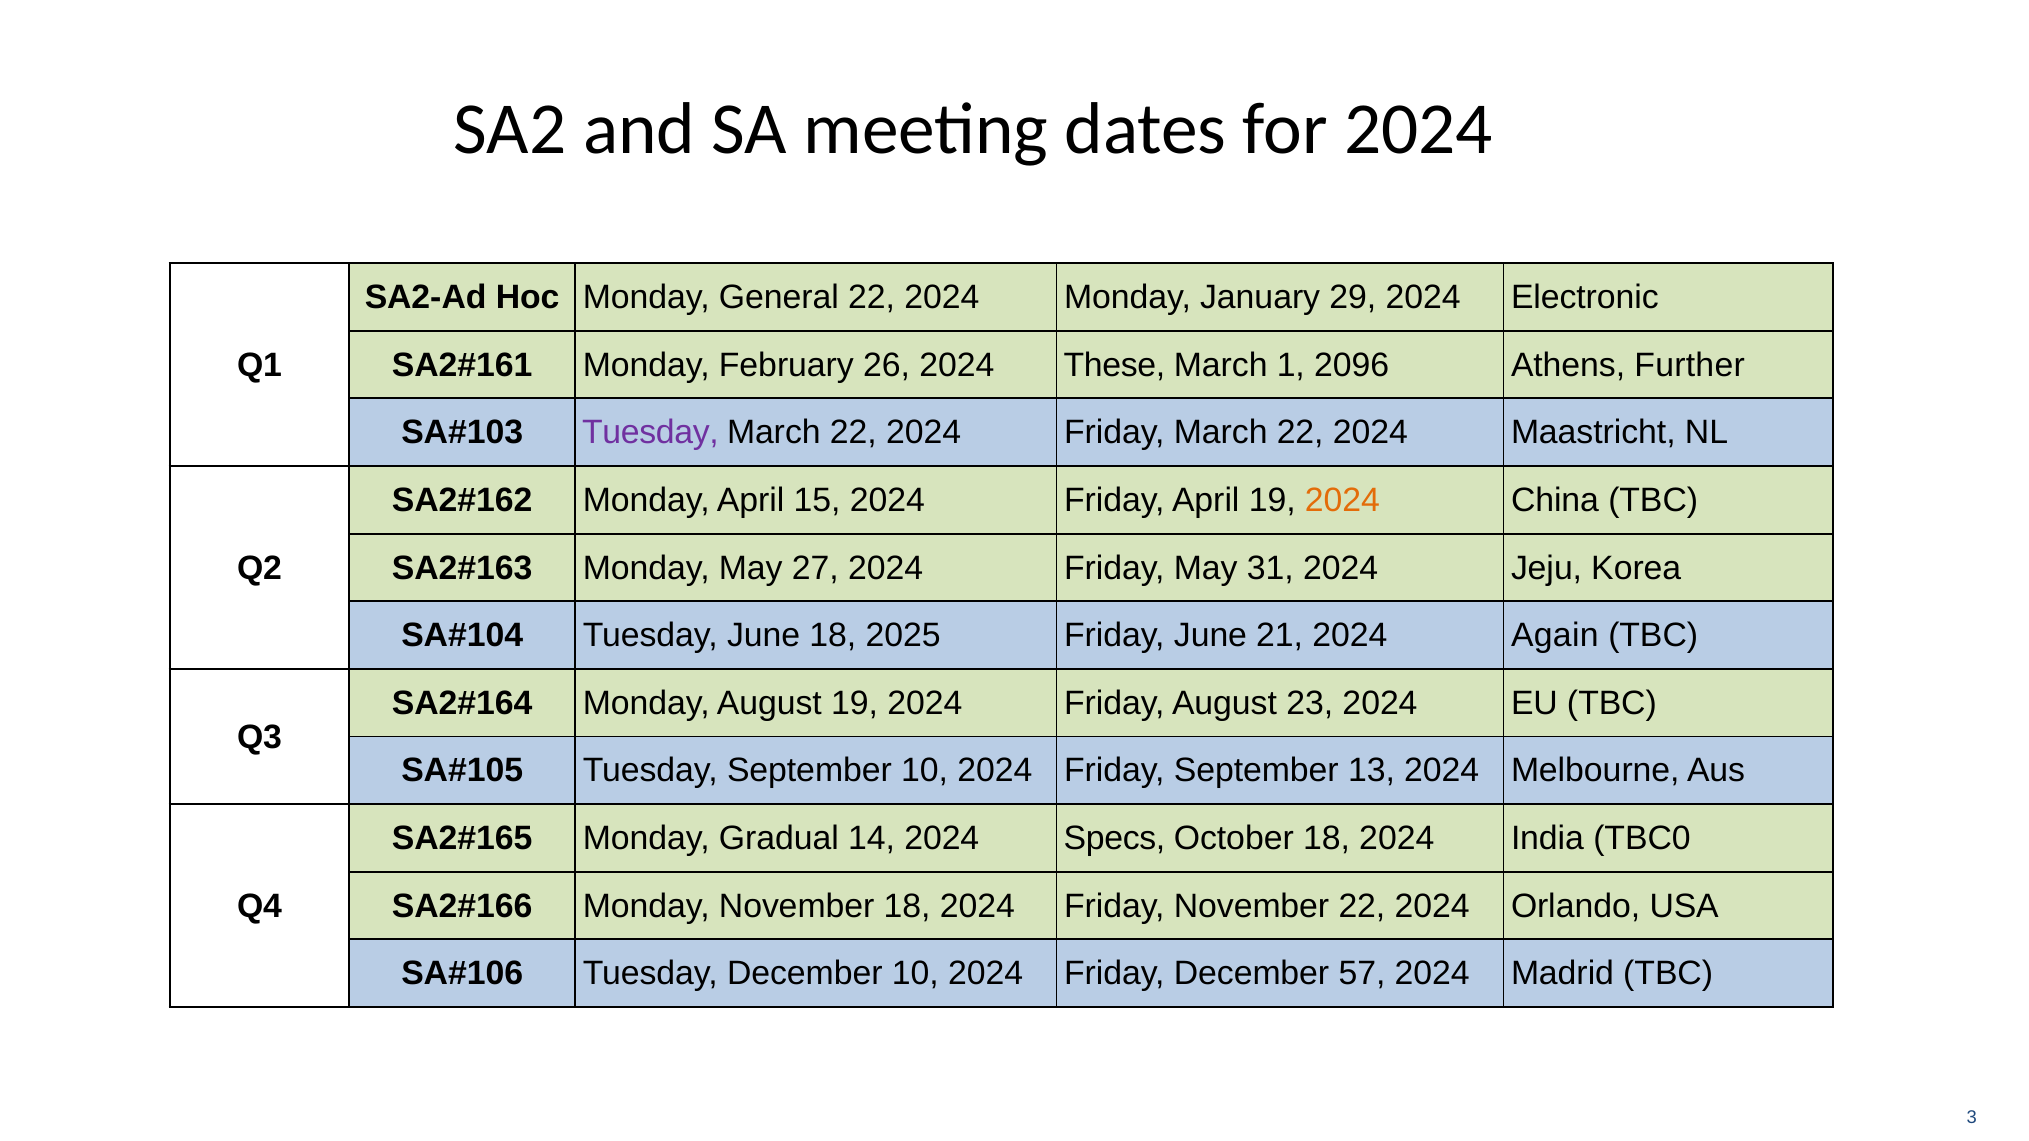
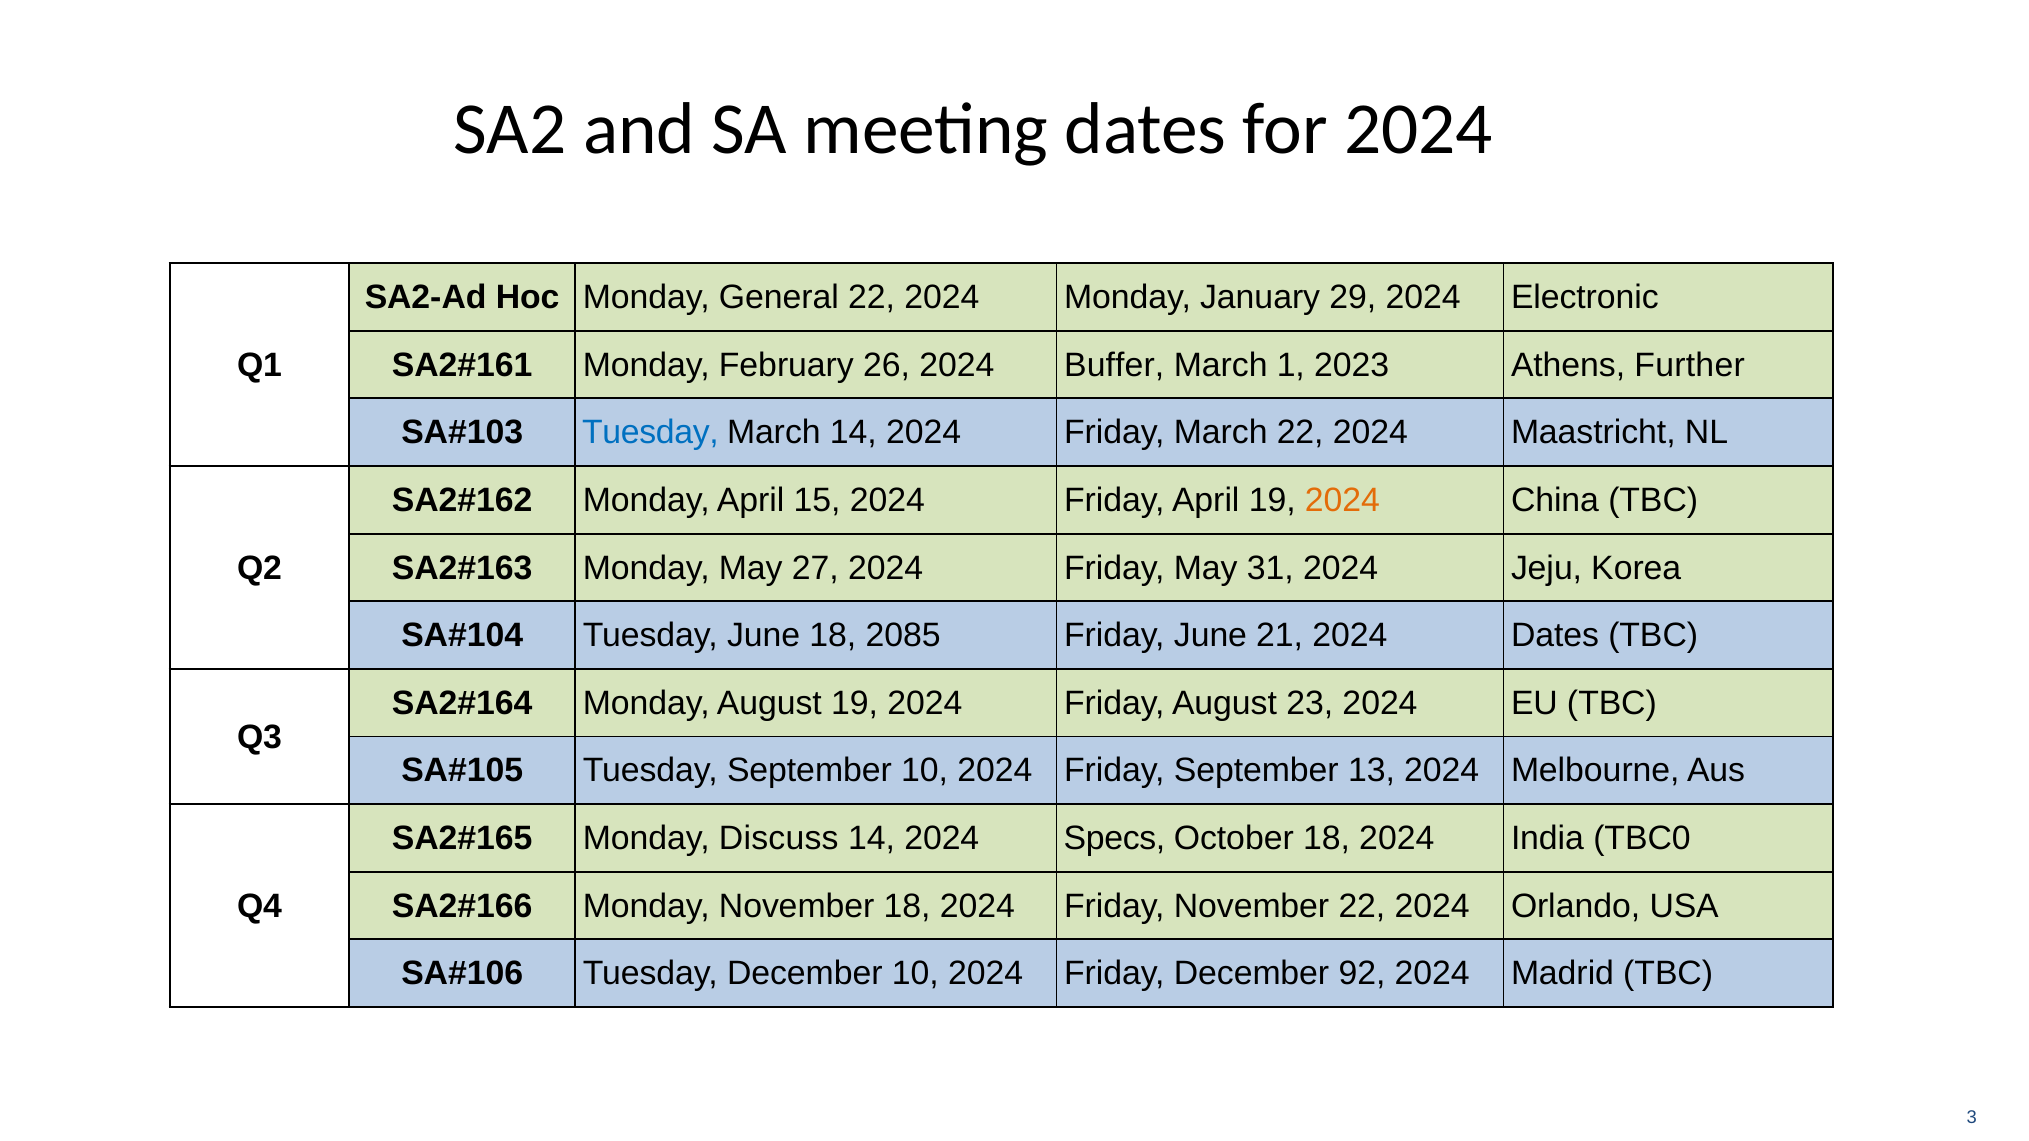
These: These -> Buffer (1114, 365)
2096: 2096 -> 2023 (1352, 365)
Tuesday colour: purple -> blue (650, 433)
22: 22 -> 14 (853, 433)
2025: 2025 -> 2085 (903, 636)
2024 Again: Again -> Dates (1555, 636)
Gradual: Gradual -> Discuss (779, 839)
57: 57 -> 92 (1362, 974)
